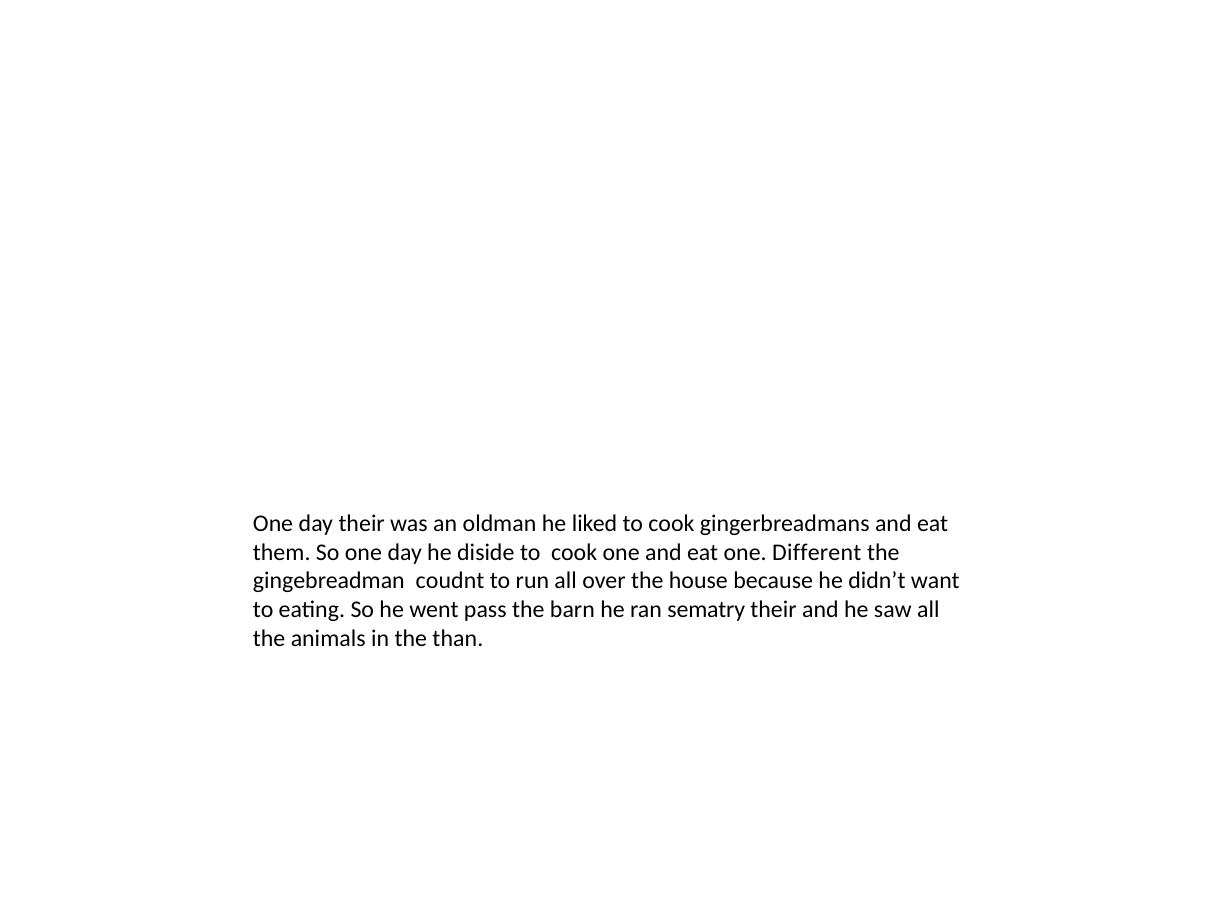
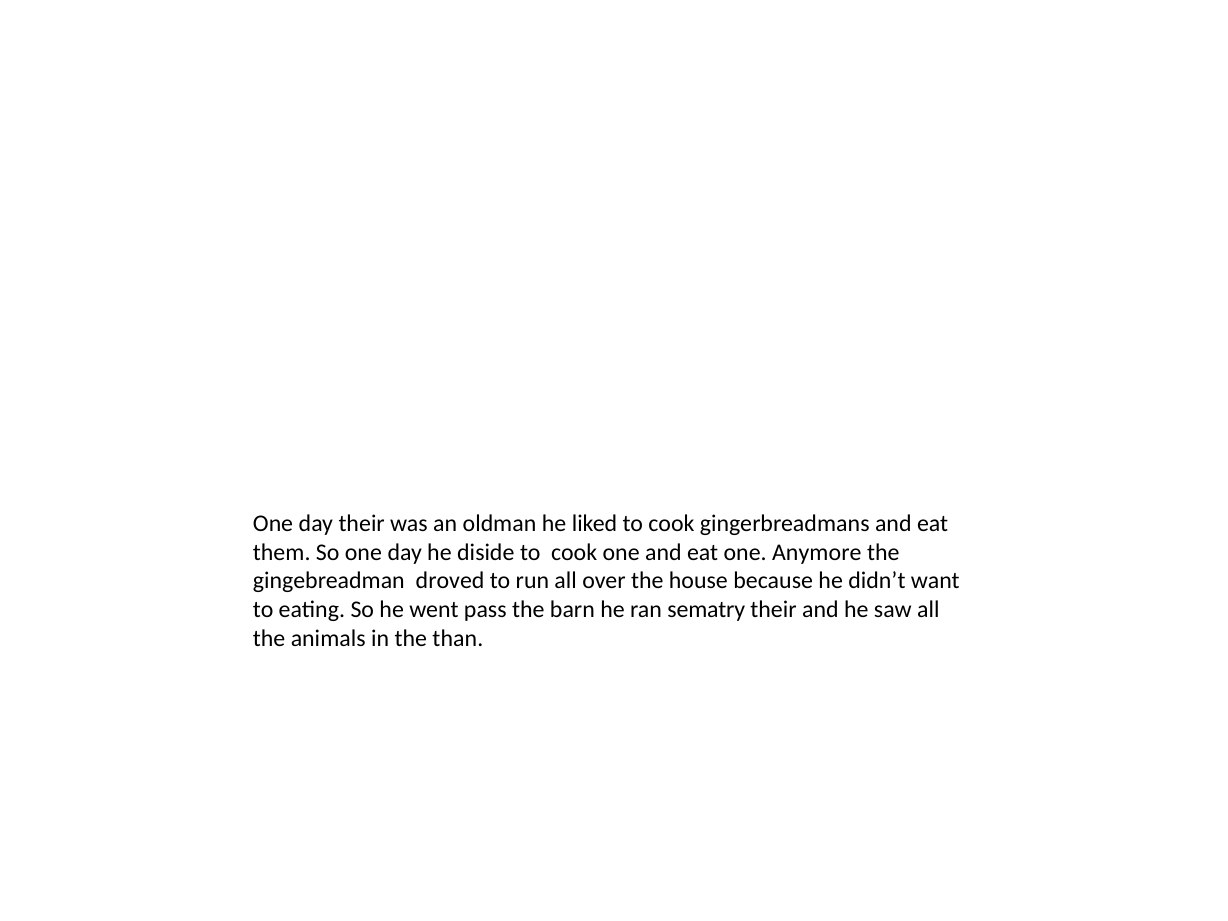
Different: Different -> Anymore (817, 552)
coudnt: coudnt -> droved (450, 581)
